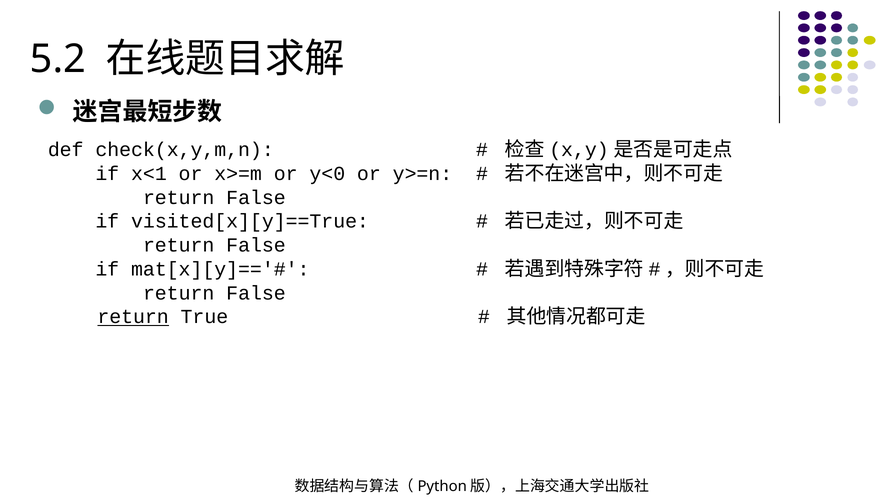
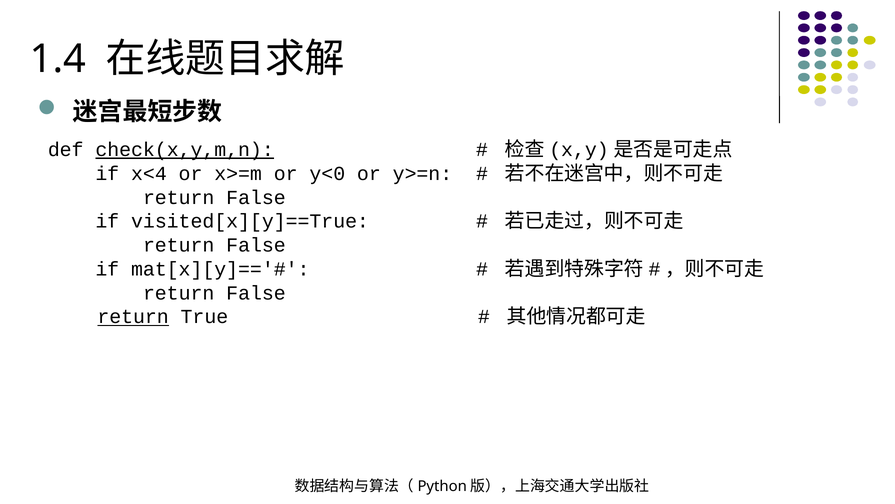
5.2: 5.2 -> 1.4 (58, 59)
check(x,y,m,n underline: none -> present (185, 150)
x<1: x<1 -> x<4 (149, 173)
